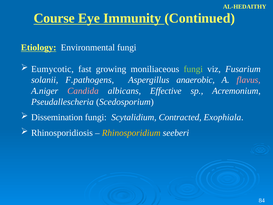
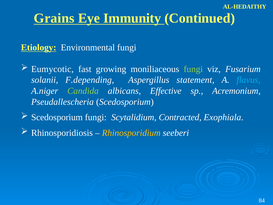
Course: Course -> Grains (54, 18)
F.pathogens: F.pathogens -> F.depending (90, 80)
anaerobic: anaerobic -> statement (195, 80)
flavus colour: pink -> light blue (249, 80)
Candida colour: pink -> light green (83, 91)
Dissemination: Dissemination -> Scedosporium (57, 117)
